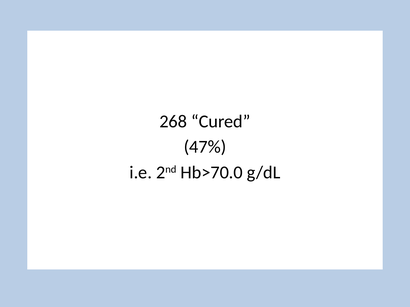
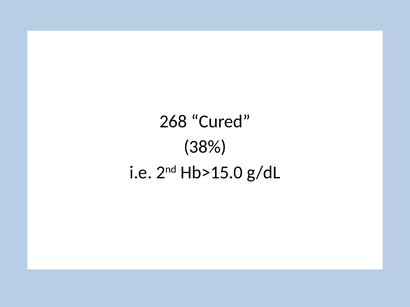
47%: 47% -> 38% (205, 147)
Hb>70.0: Hb>70.0 -> Hb>15.0 (212, 173)
